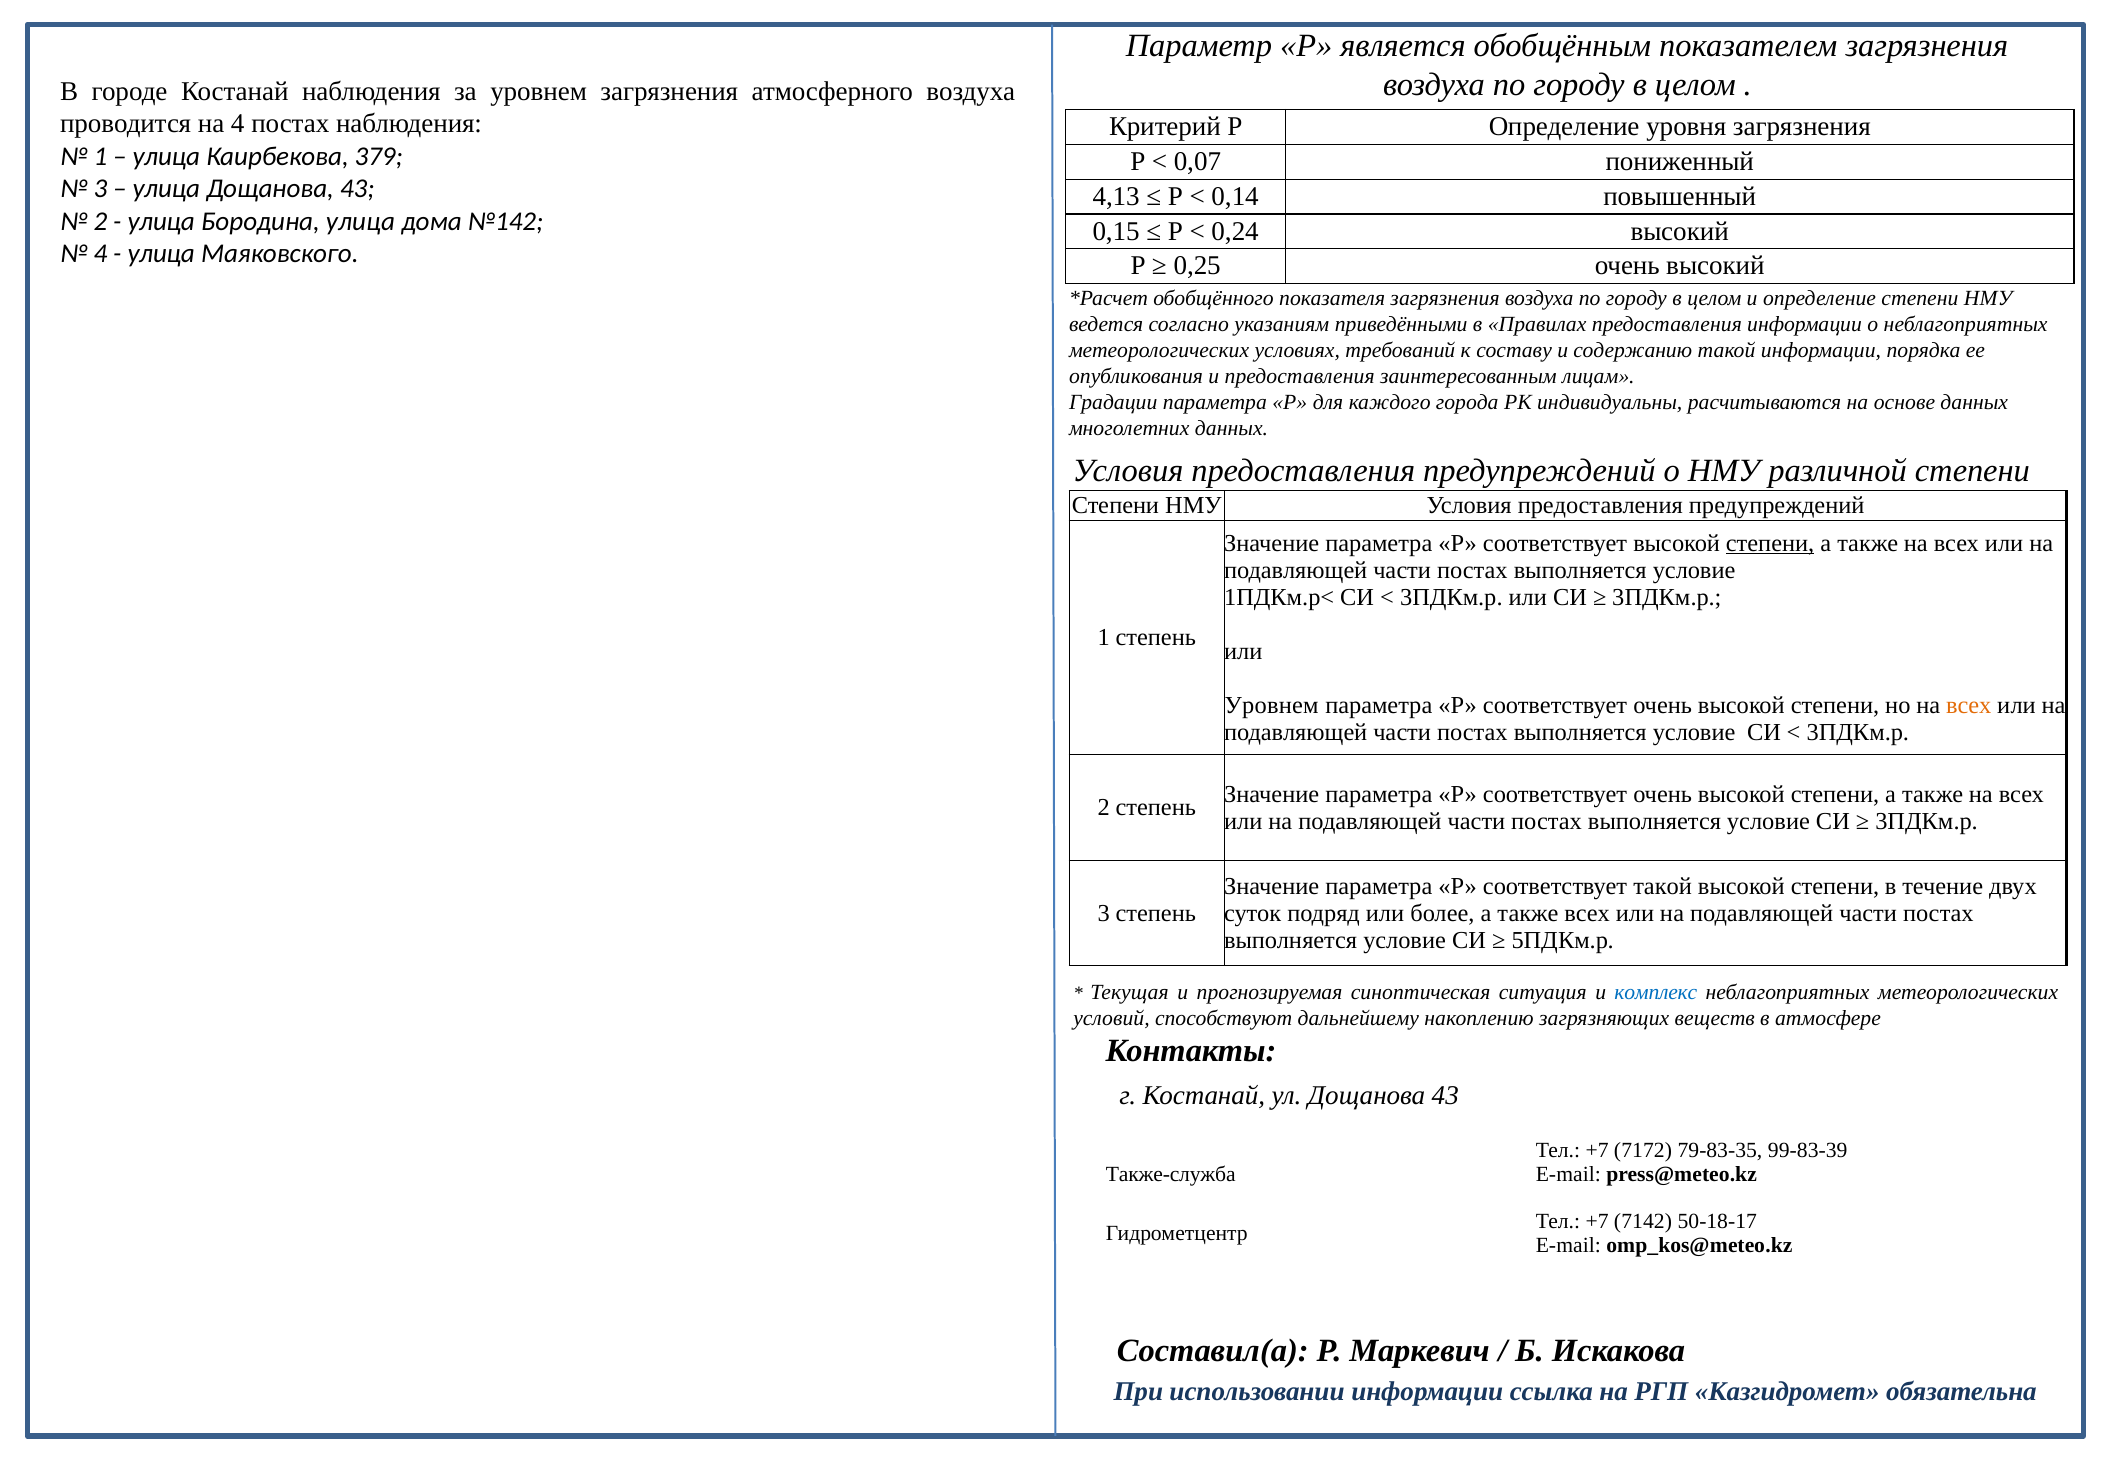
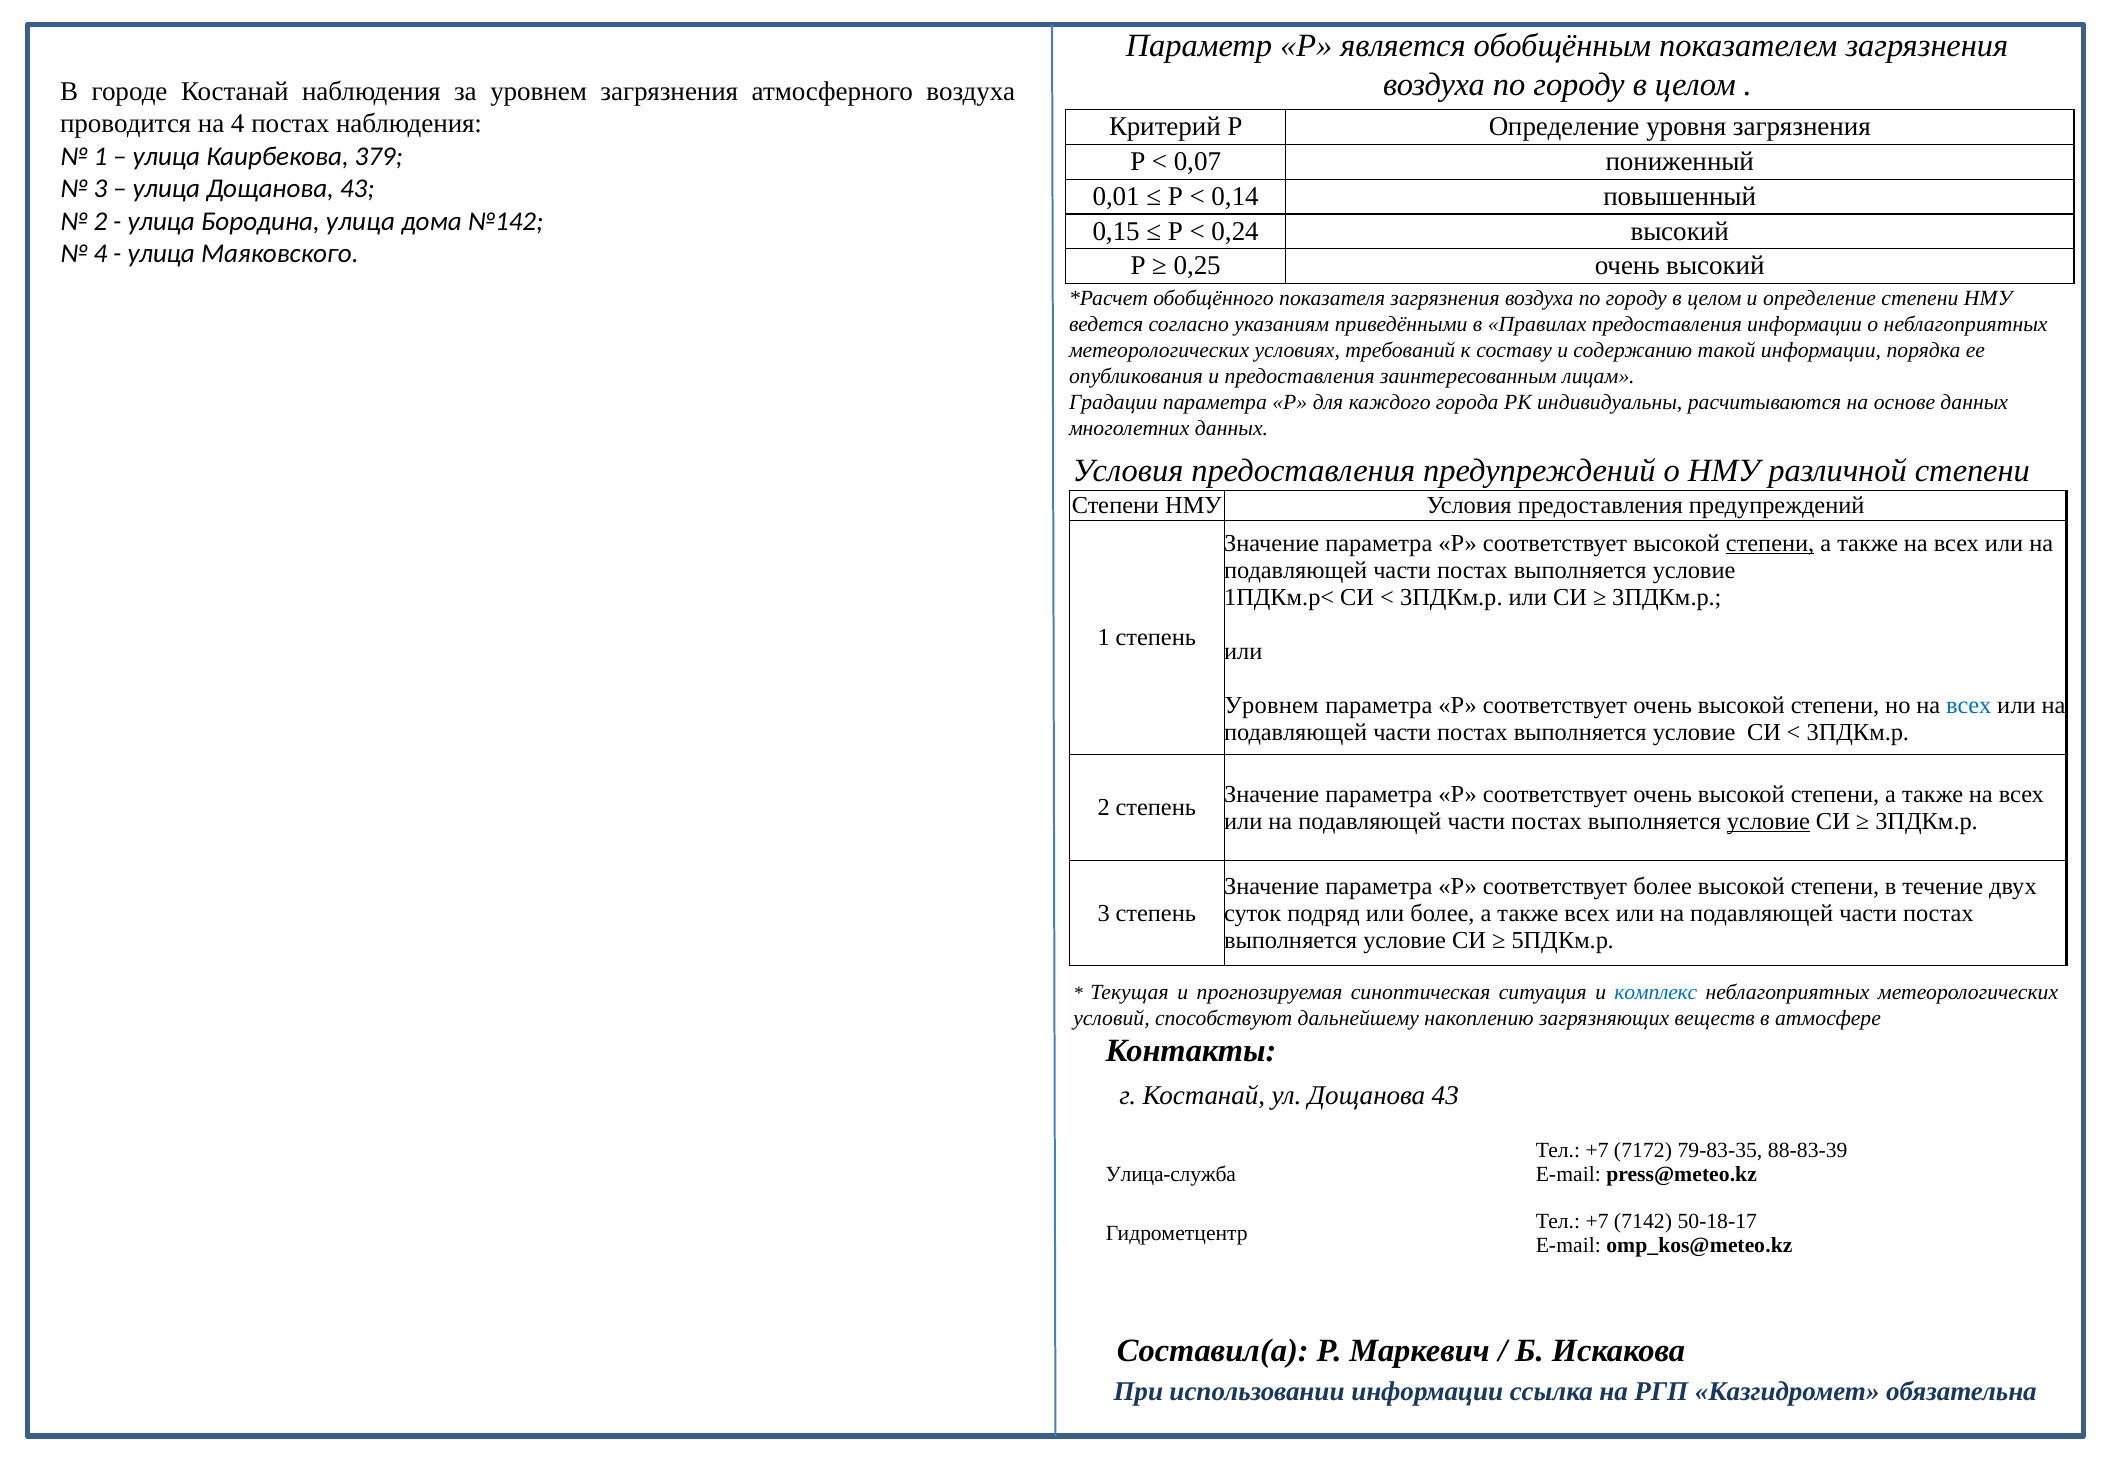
4,13: 4,13 -> 0,01 (1116, 196)
всех colour: orange -> blue (1969, 705)
условие underline: none -> present (1768, 821)
соответствует такой: такой -> более (1663, 886)
99-83-39: 99-83-39 -> 88-83-39 (1808, 1151)
Также-служба: Также-служба -> Улица-служба (1171, 1175)
